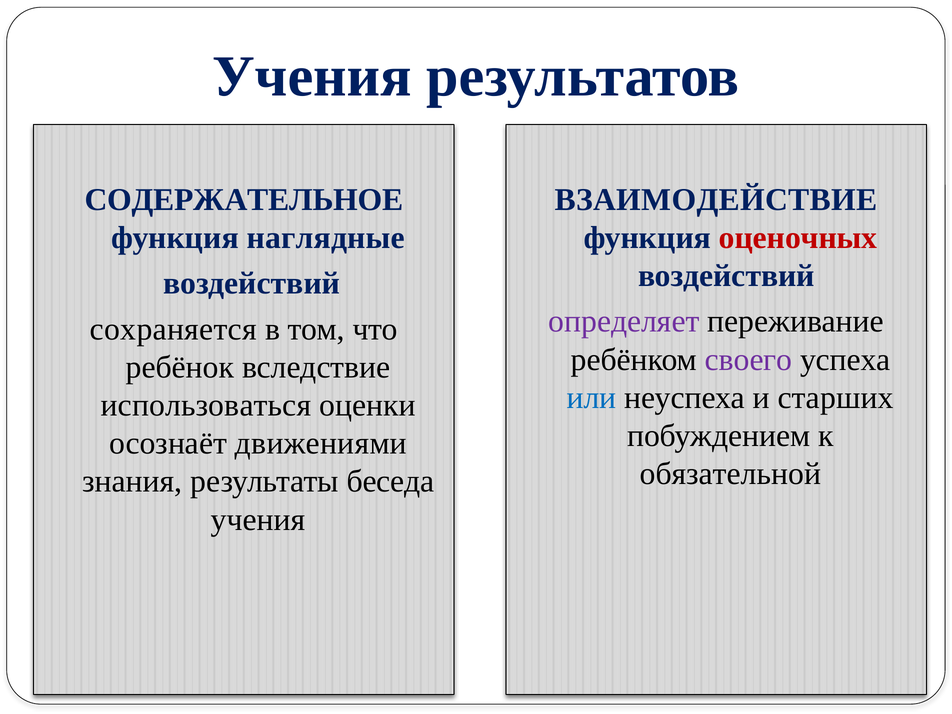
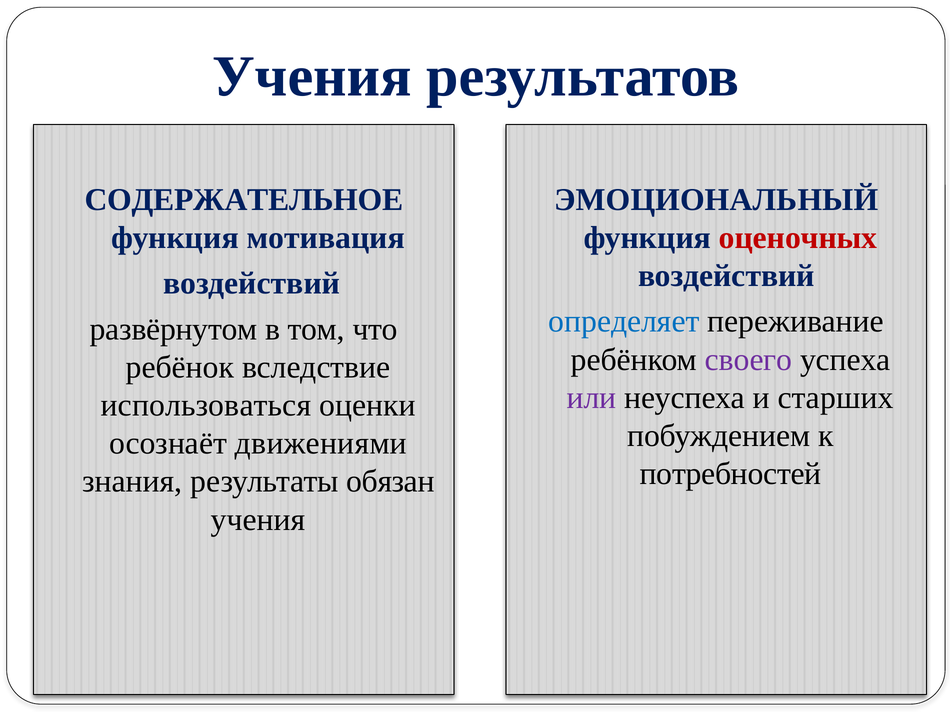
ВЗАИМОДЕЙСТВИЕ: ВЗАИМОДЕЙСТВИЕ -> ЭМОЦИОНАЛЬНЫЙ (716, 200)
наглядные: наглядные -> мотивация (326, 238)
определяет colour: purple -> blue (624, 321)
сохраняется: сохраняется -> развёрнутом (174, 329)
или colour: blue -> purple (592, 398)
обязательной: обязательной -> потребностей (731, 474)
беседа: беседа -> обязан (390, 481)
